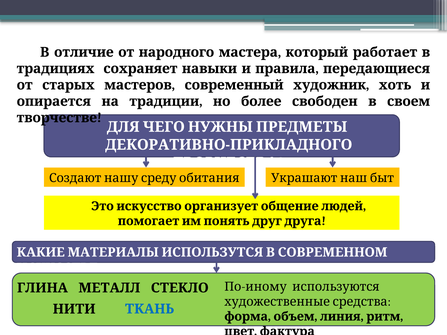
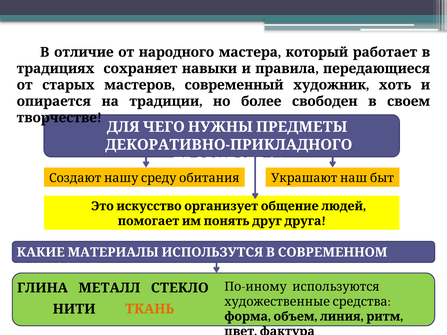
ТКАНЬ colour: blue -> orange (150, 309)
